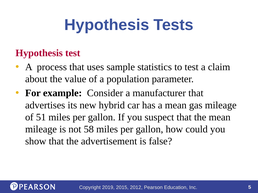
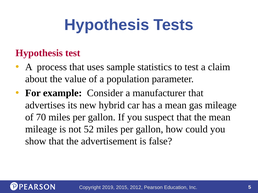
51: 51 -> 70 (41, 117)
58: 58 -> 52 (89, 129)
